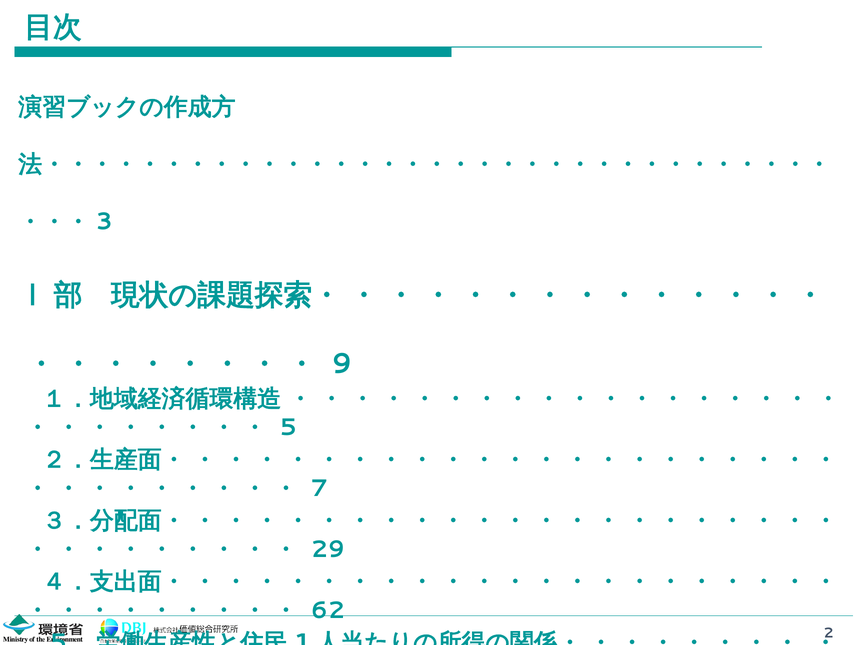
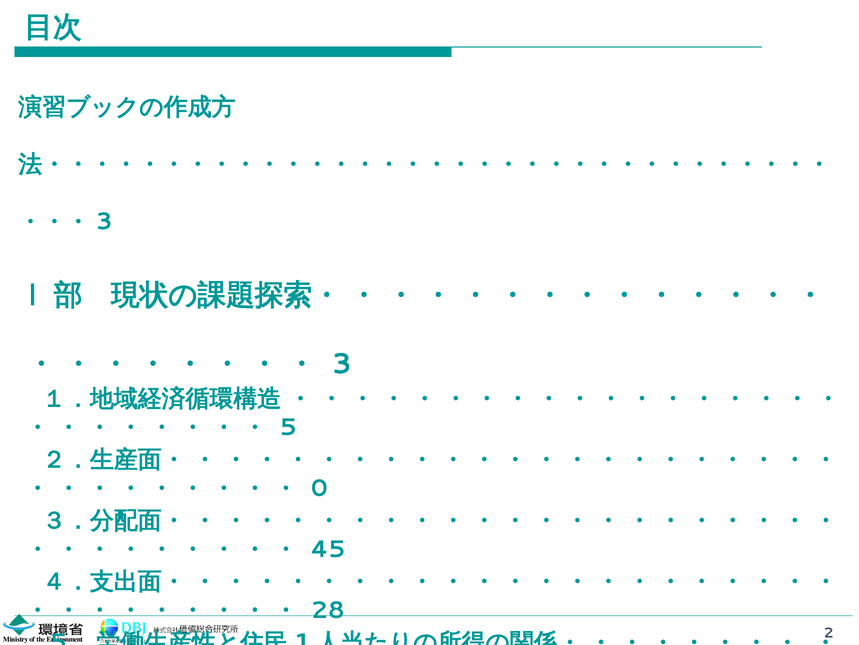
9: 9 -> 3 (342, 363)
7: 7 -> 0 (319, 488)
29: 29 -> 45 (328, 549)
62: 62 -> 28 (328, 609)
